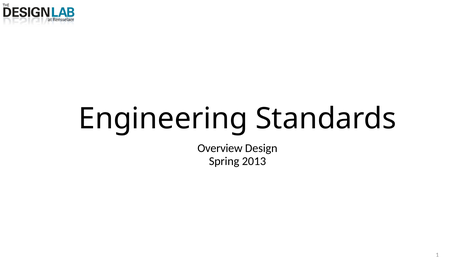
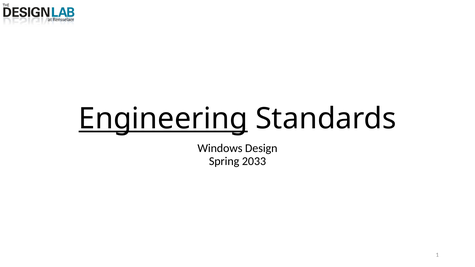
Engineering underline: none -> present (163, 119)
Overview: Overview -> Windows (220, 148)
2013: 2013 -> 2033 (254, 161)
